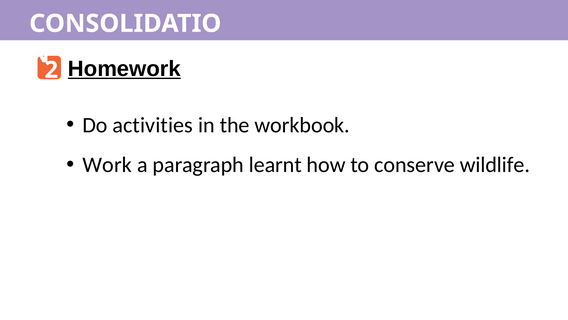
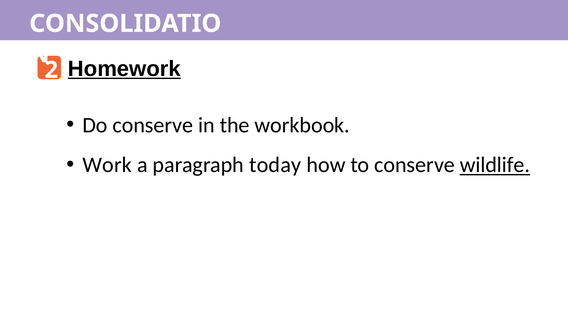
Do activities: activities -> conserve (153, 125)
learnt: learnt -> today (275, 165)
wildlife underline: none -> present (495, 165)
